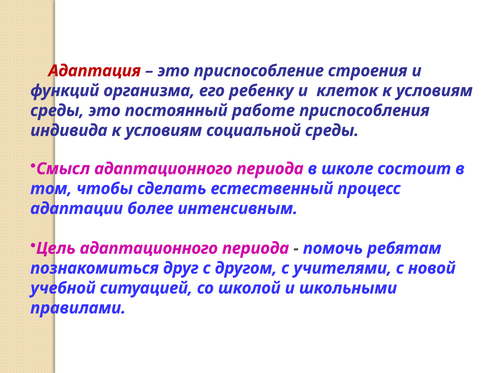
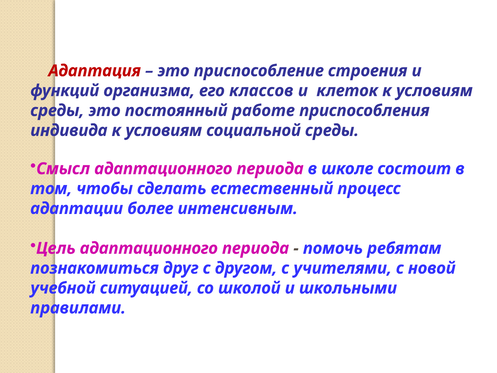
ребенку: ребенку -> классов (261, 91)
